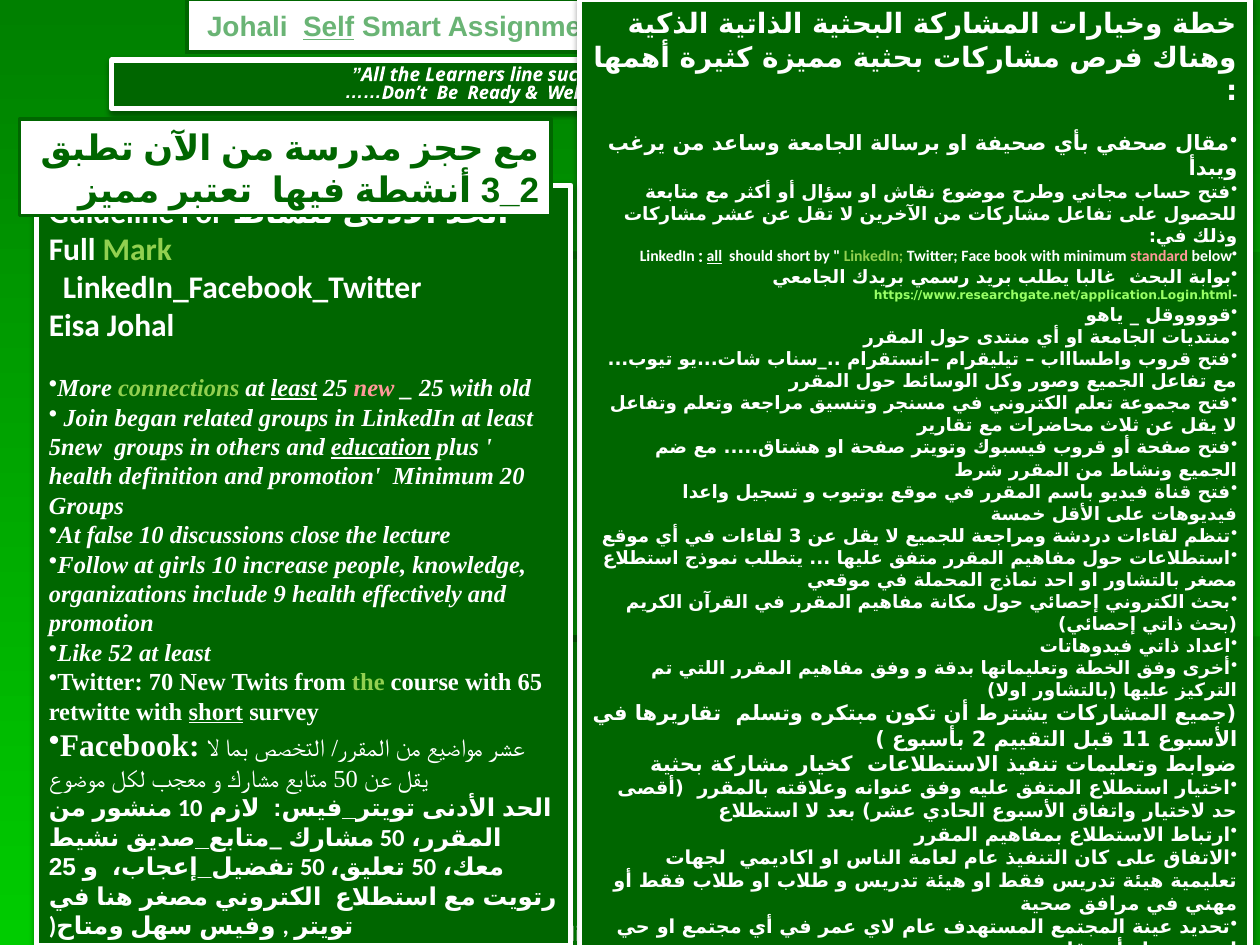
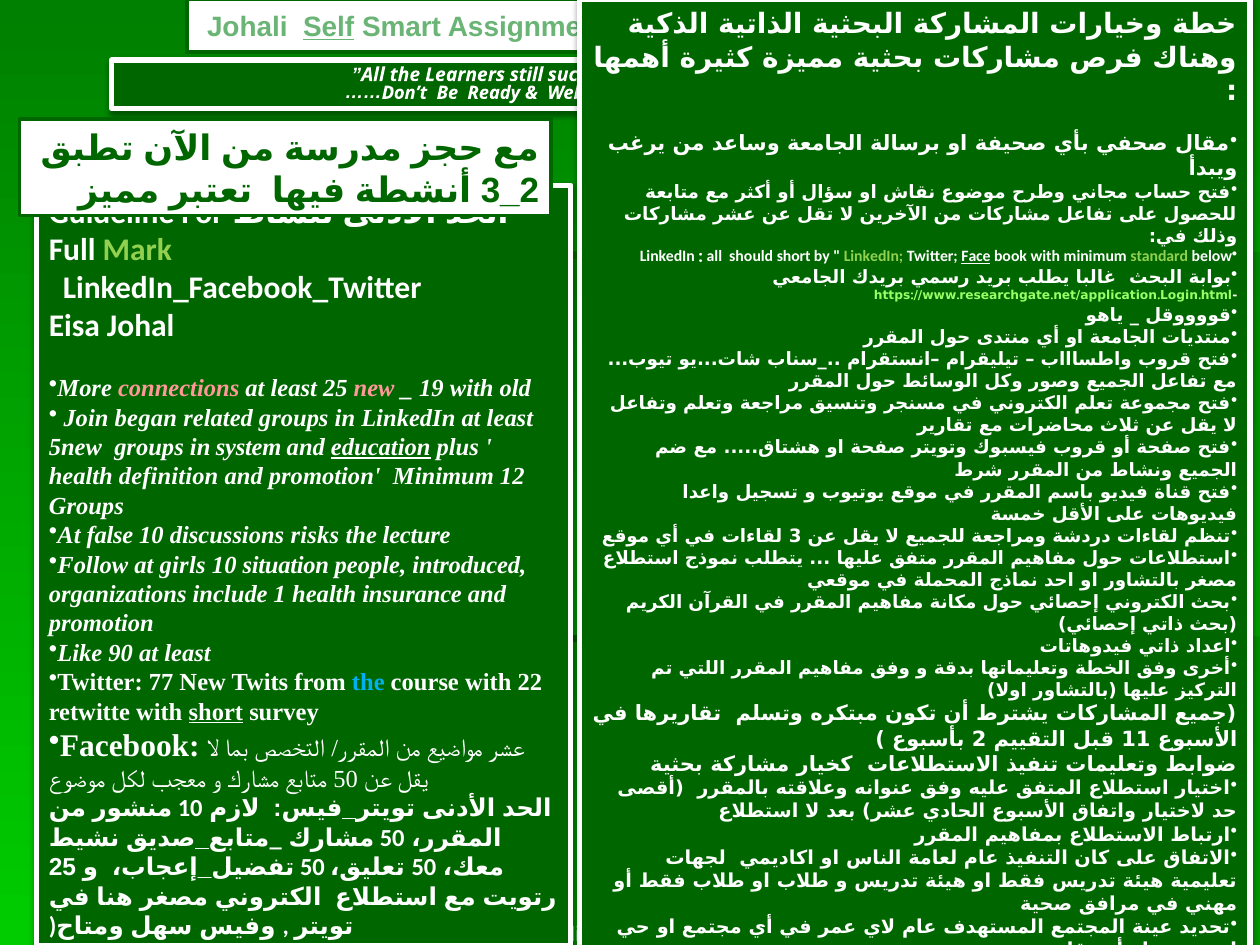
line: line -> still (527, 75)
all underline: present -> none (714, 257)
Face underline: none -> present (976, 257)
standard colour: pink -> light green (1159, 257)
connections colour: light green -> pink (179, 389)
least underline: present -> none (294, 389)
25: 25 -> 19 (431, 389)
others: others -> system (249, 447)
20: 20 -> 12 (512, 477)
close: close -> risks (315, 536)
increase: increase -> situation (286, 565)
knowledge: knowledge -> introduced (469, 565)
9: 9 -> 1 (280, 594)
effectively: effectively -> insurance (412, 594)
52: 52 -> 90 (121, 653)
70: 70 -> 77 (161, 683)
the colour: light green -> light blue (368, 683)
65: 65 -> 22 (530, 683)
